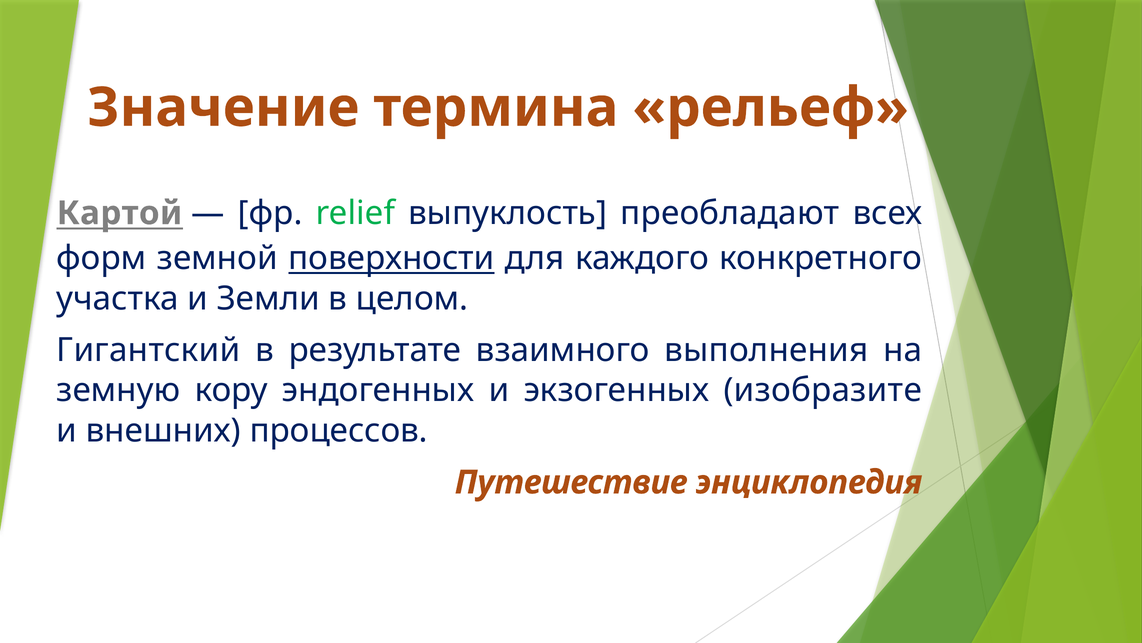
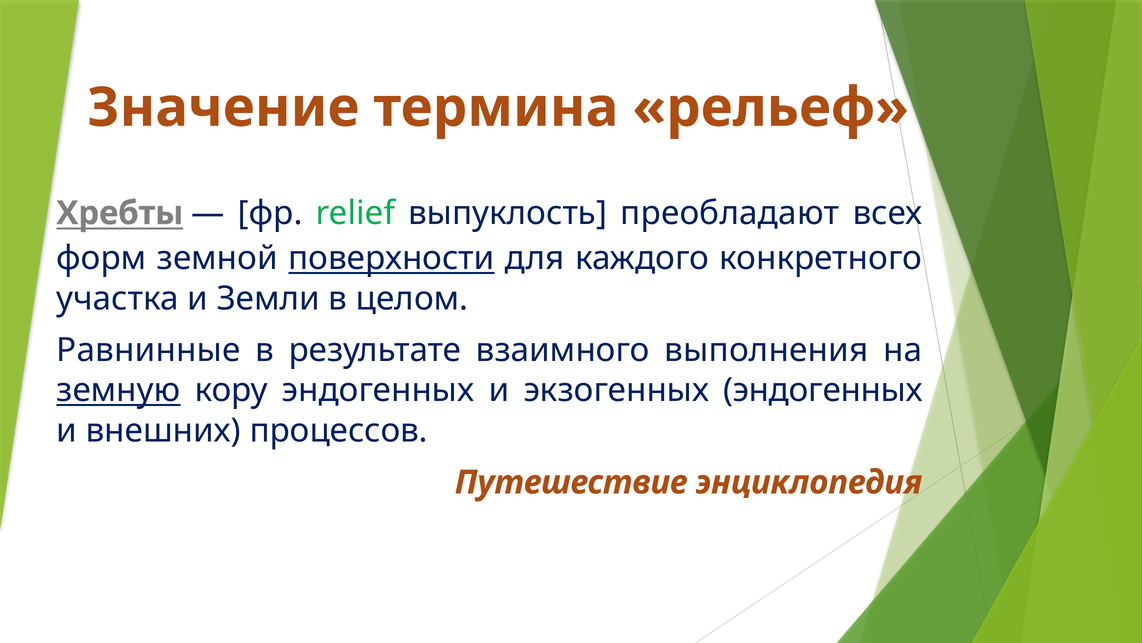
Картой: Картой -> Хребты (120, 213)
Гигантский: Гигантский -> Равнинные (148, 350)
земную underline: none -> present (118, 390)
экзогенных изобразите: изобразите -> эндогенных (823, 390)
